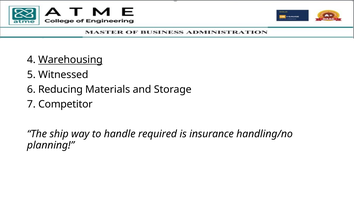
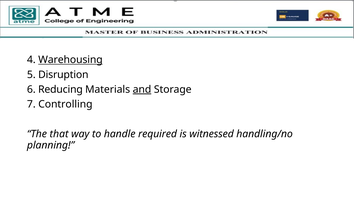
Witnessed: Witnessed -> Disruption (63, 75)
and underline: none -> present (142, 90)
Competitor: Competitor -> Controlling (65, 104)
ship: ship -> that (59, 134)
insurance: insurance -> witnessed (212, 134)
